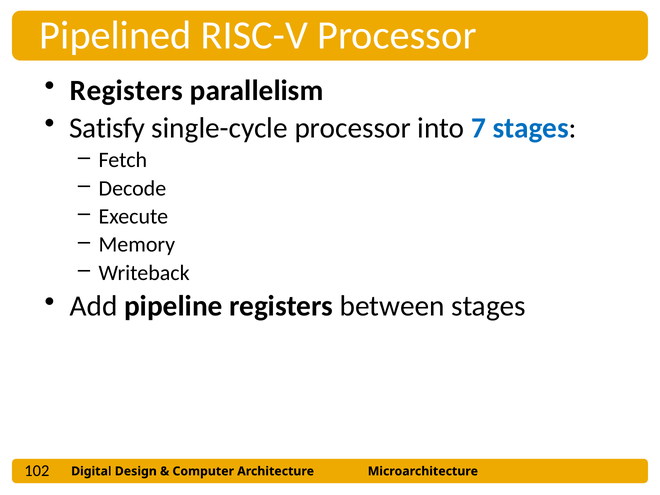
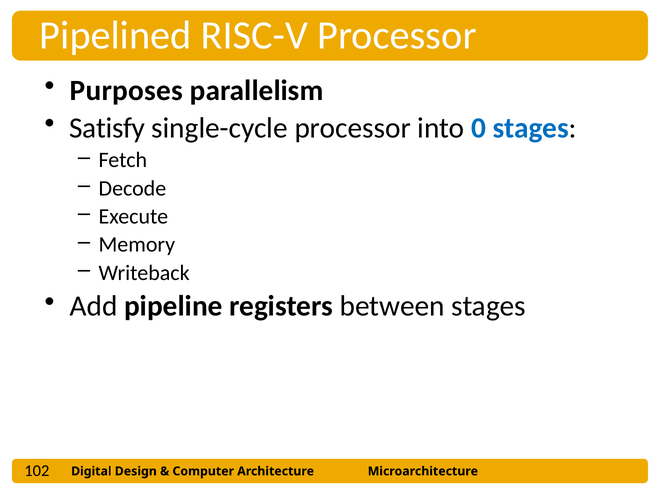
Registers: Registers -> Purposes (126, 90)
7: 7 -> 0 (479, 128)
